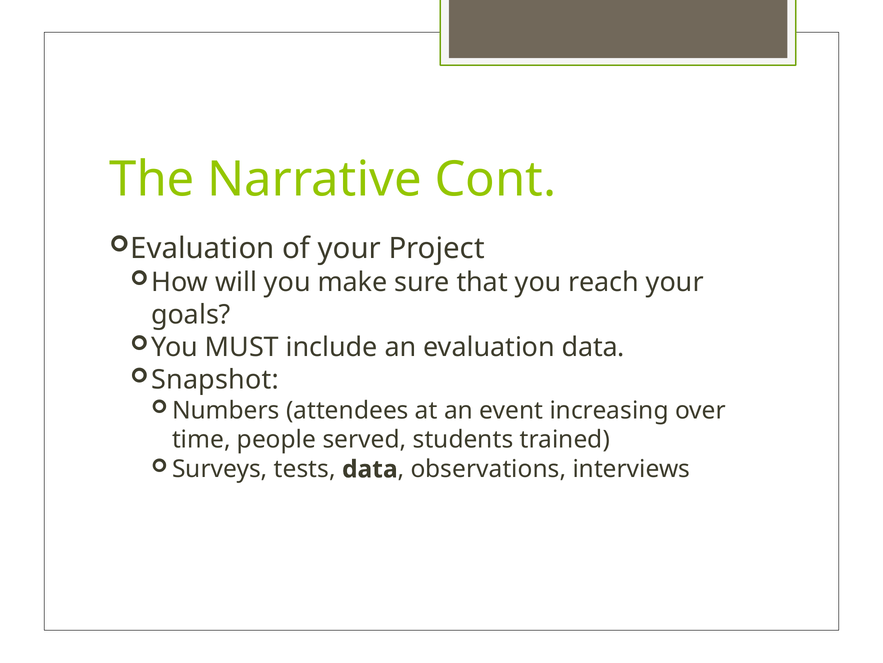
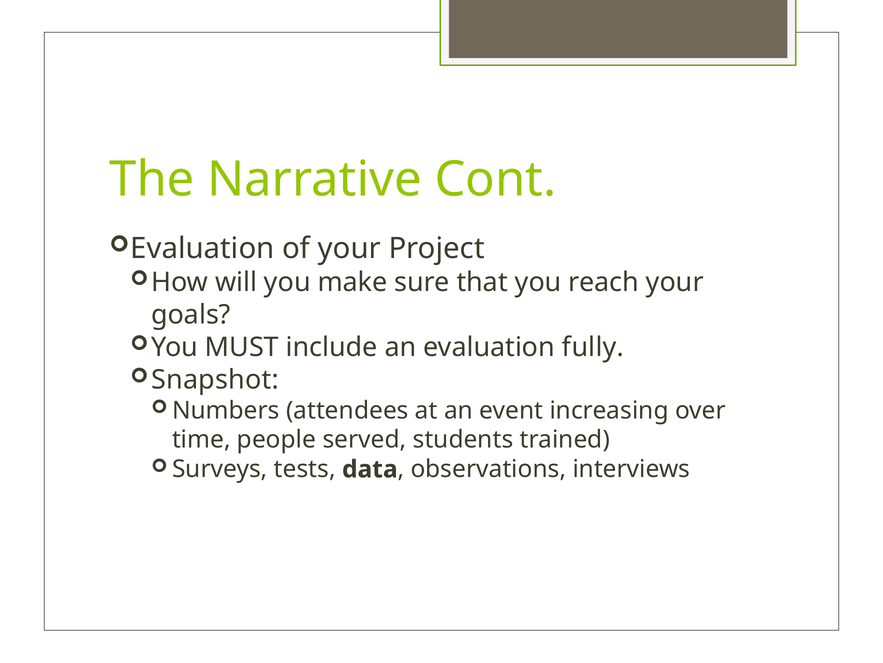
evaluation data: data -> fully (593, 347)
